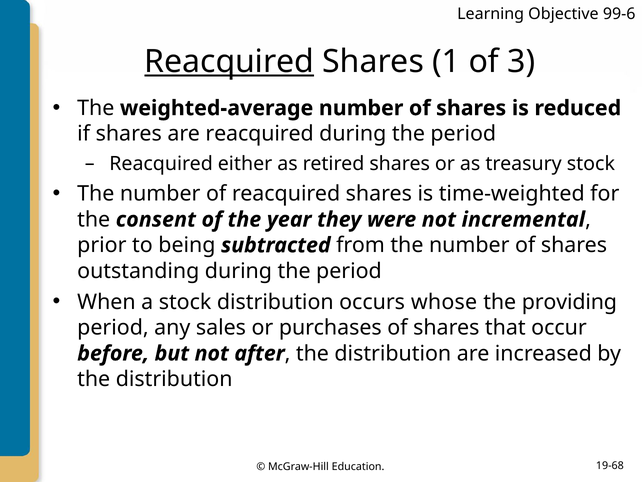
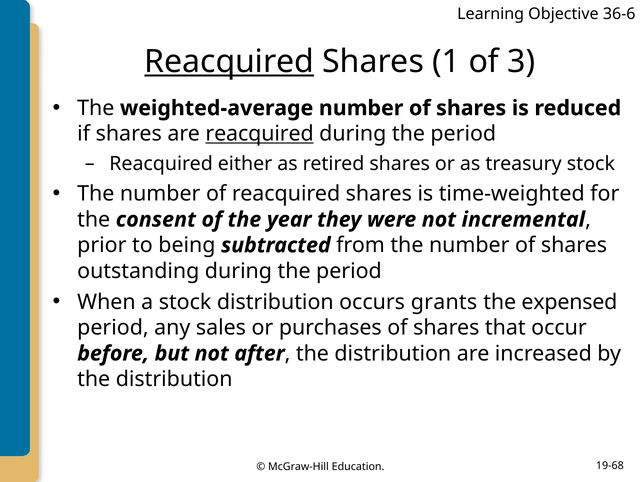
99-6: 99-6 -> 36-6 (619, 14)
reacquired underline: none -> present (260, 134)
whose: whose -> grants (444, 302)
providing: providing -> expensed (569, 302)
